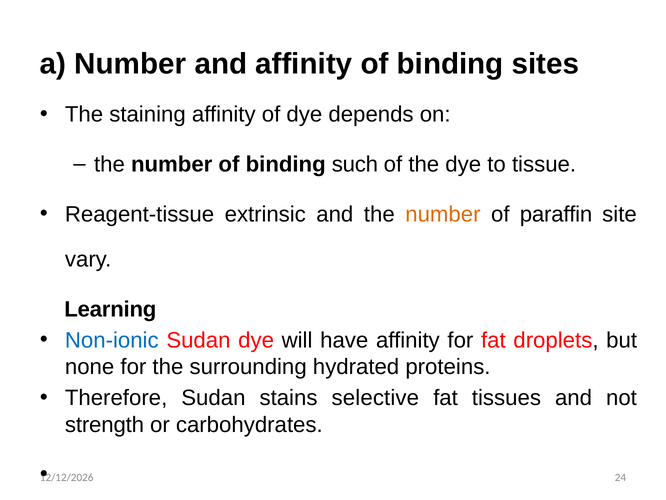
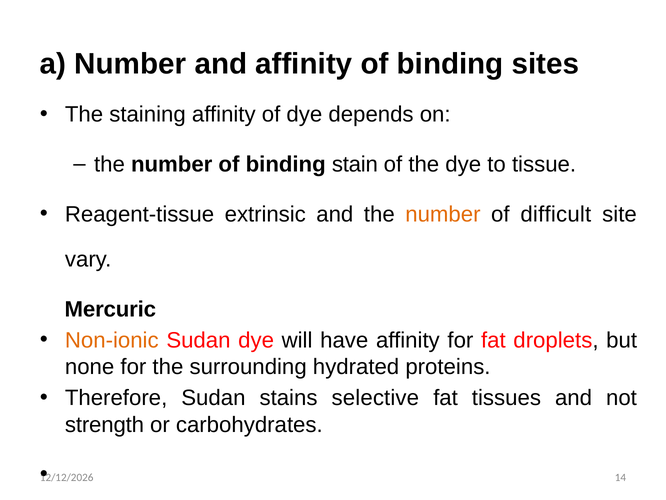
such: such -> stain (355, 164)
paraffin: paraffin -> difficult (556, 214)
Learning: Learning -> Mercuric (110, 309)
Non-ionic colour: blue -> orange (112, 340)
24: 24 -> 14 (620, 477)
